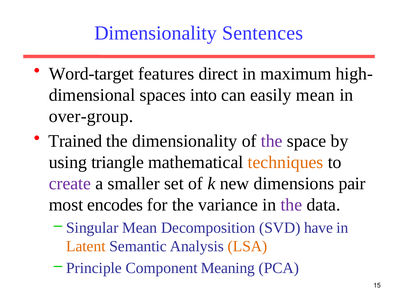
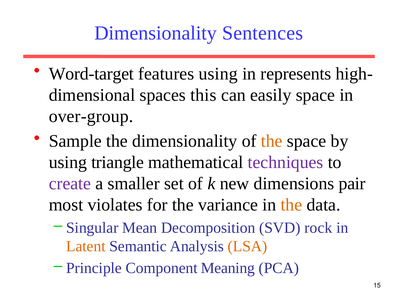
features direct: direct -> using (218, 74)
maximum: maximum -> represents (296, 74)
into: into -> this (203, 95)
easily mean: mean -> space (315, 95)
Trained: Trained -> Sample (75, 141)
the colour: purple -> orange (272, 141)
techniques colour: orange -> purple (286, 162)
encodes: encodes -> violates (115, 204)
the colour: purple -> orange (291, 204)
have: have -> rock (318, 227)
